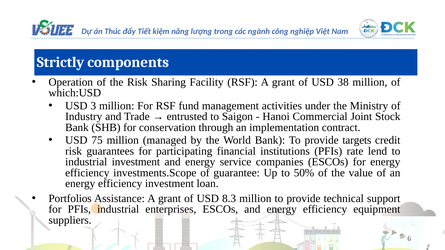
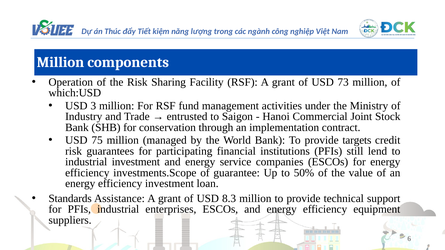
Strictly: Strictly -> Million (61, 62)
38: 38 -> 73 (343, 82)
rate: rate -> still (355, 151)
Portfolios: Portfolios -> Standards (70, 199)
